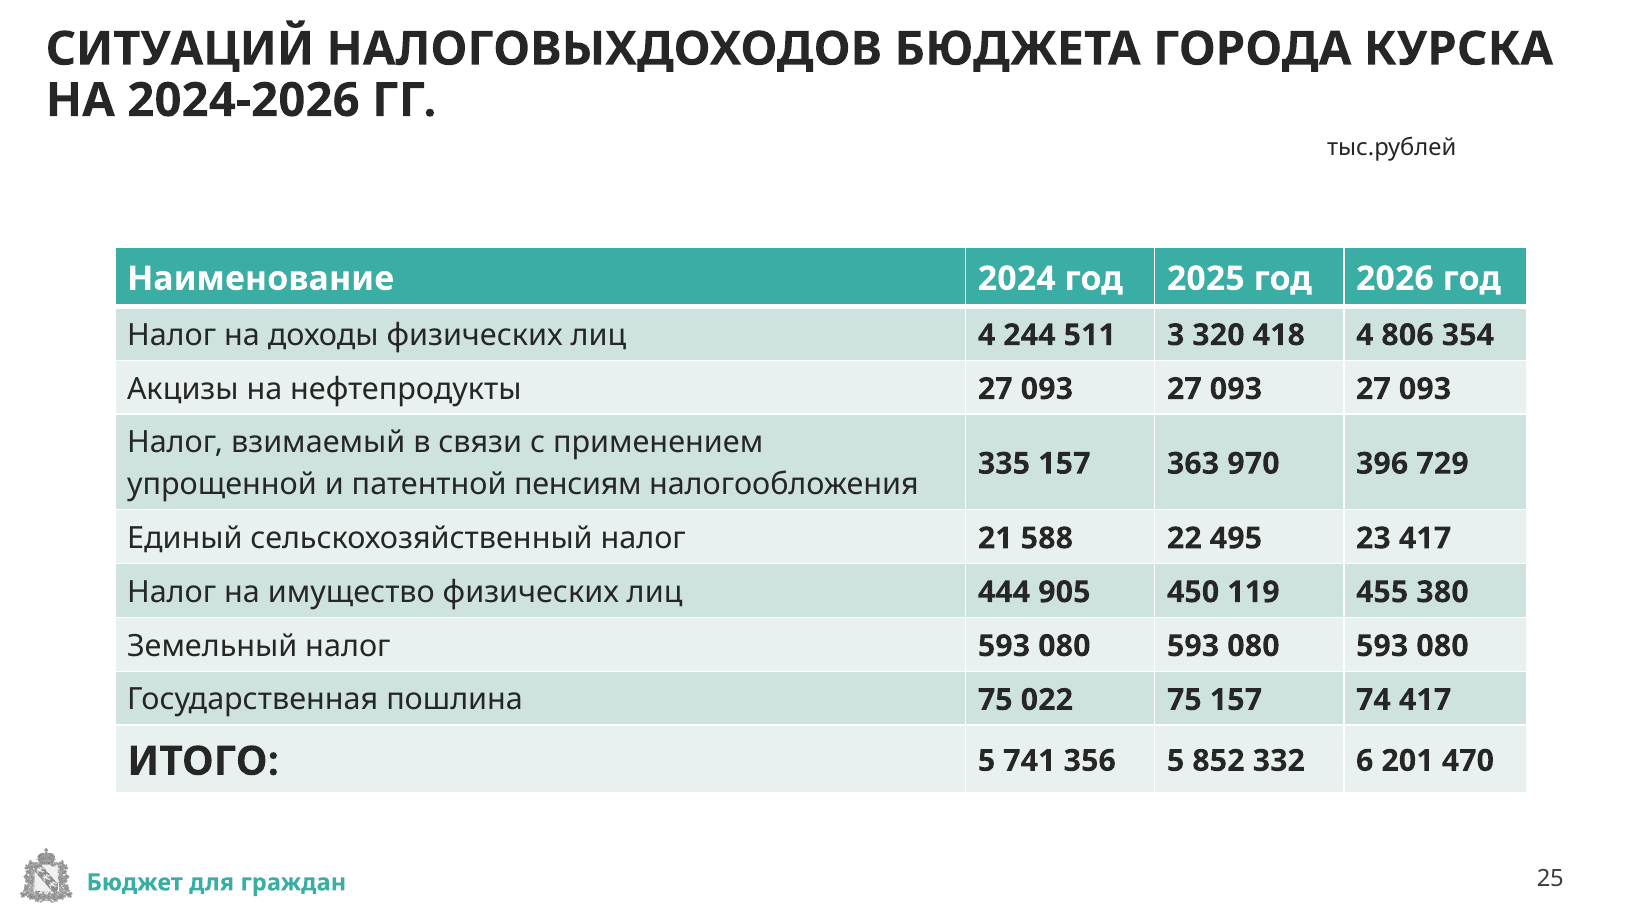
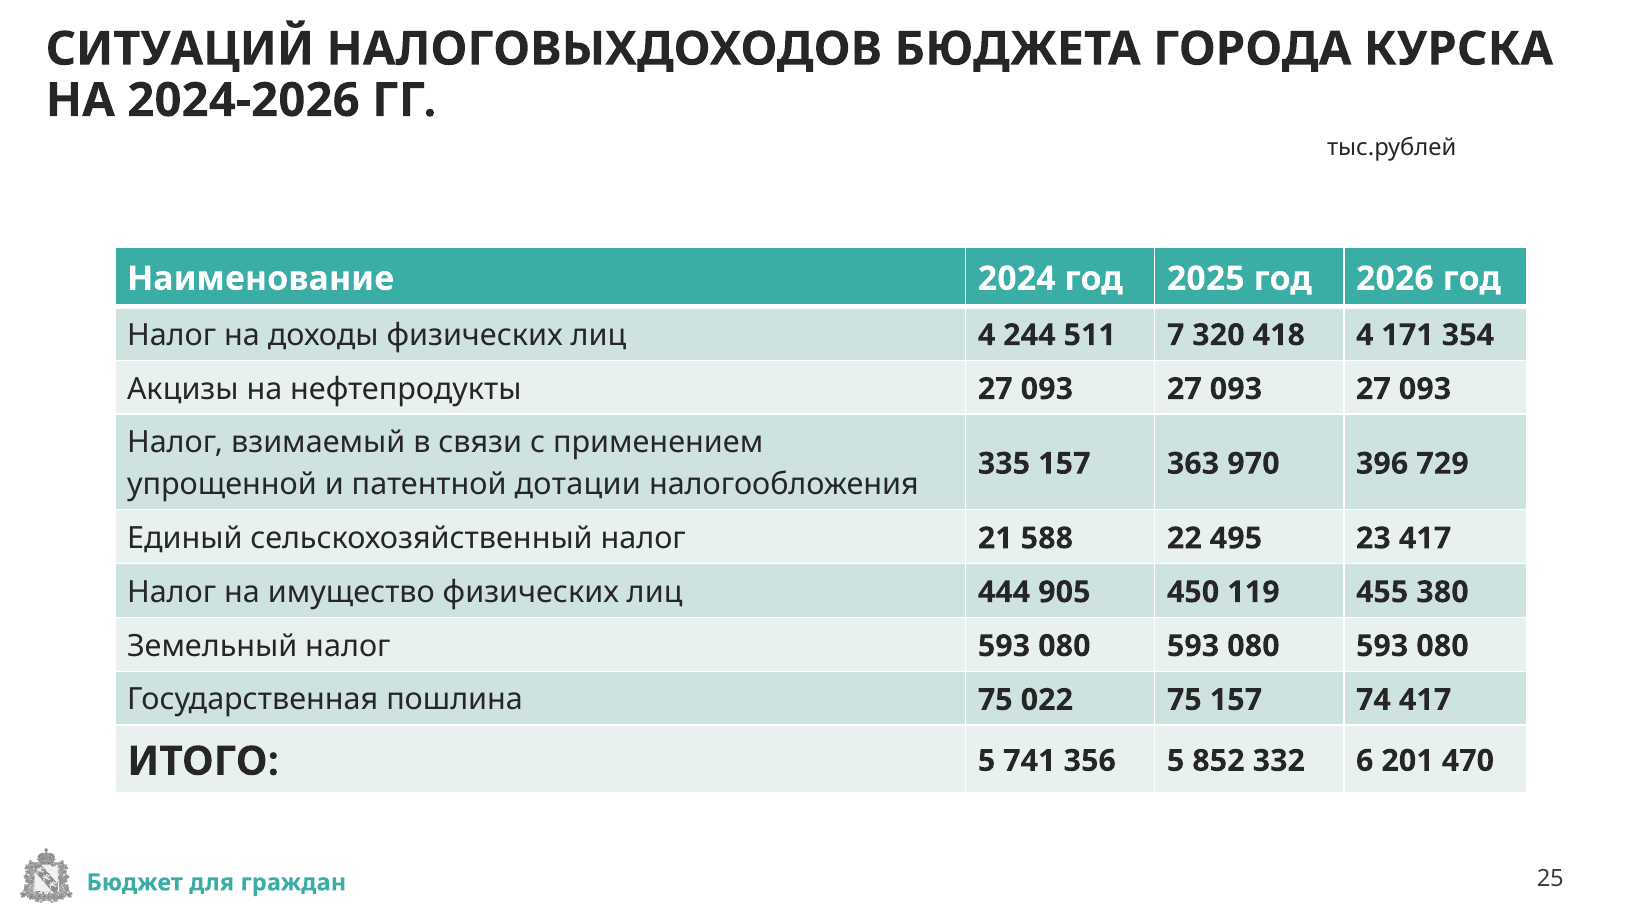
3: 3 -> 7 (1176, 335)
806: 806 -> 171 (1408, 335)
пенсиям: пенсиям -> дотации (578, 485)
